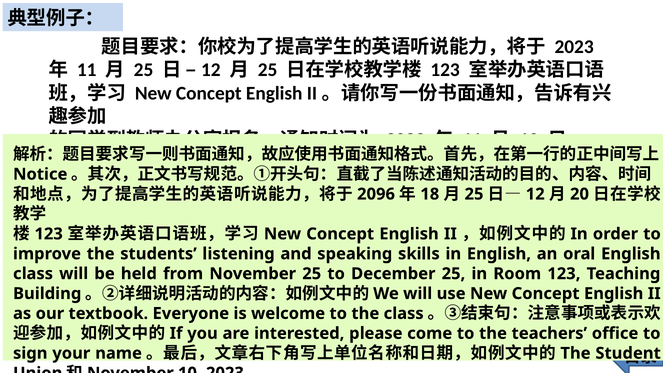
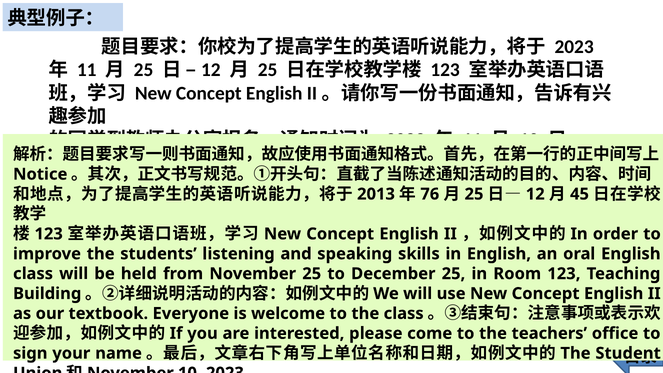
2096: 2096 -> 2013 (376, 194)
18: 18 -> 76 (430, 194)
20: 20 -> 45 (579, 194)
